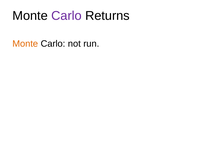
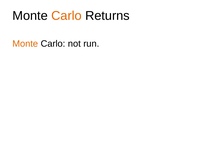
Carlo colour: purple -> orange (66, 16)
